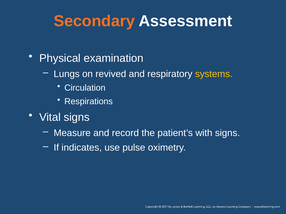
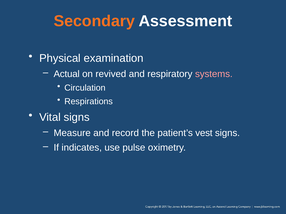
Lungs: Lungs -> Actual (67, 74)
systems colour: yellow -> pink (214, 74)
with: with -> vest (204, 133)
